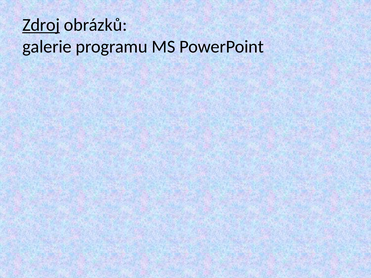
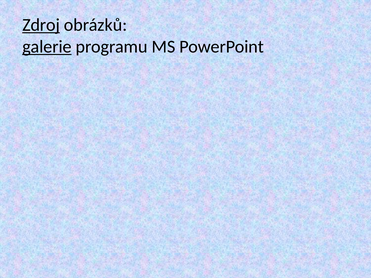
galerie underline: none -> present (47, 47)
